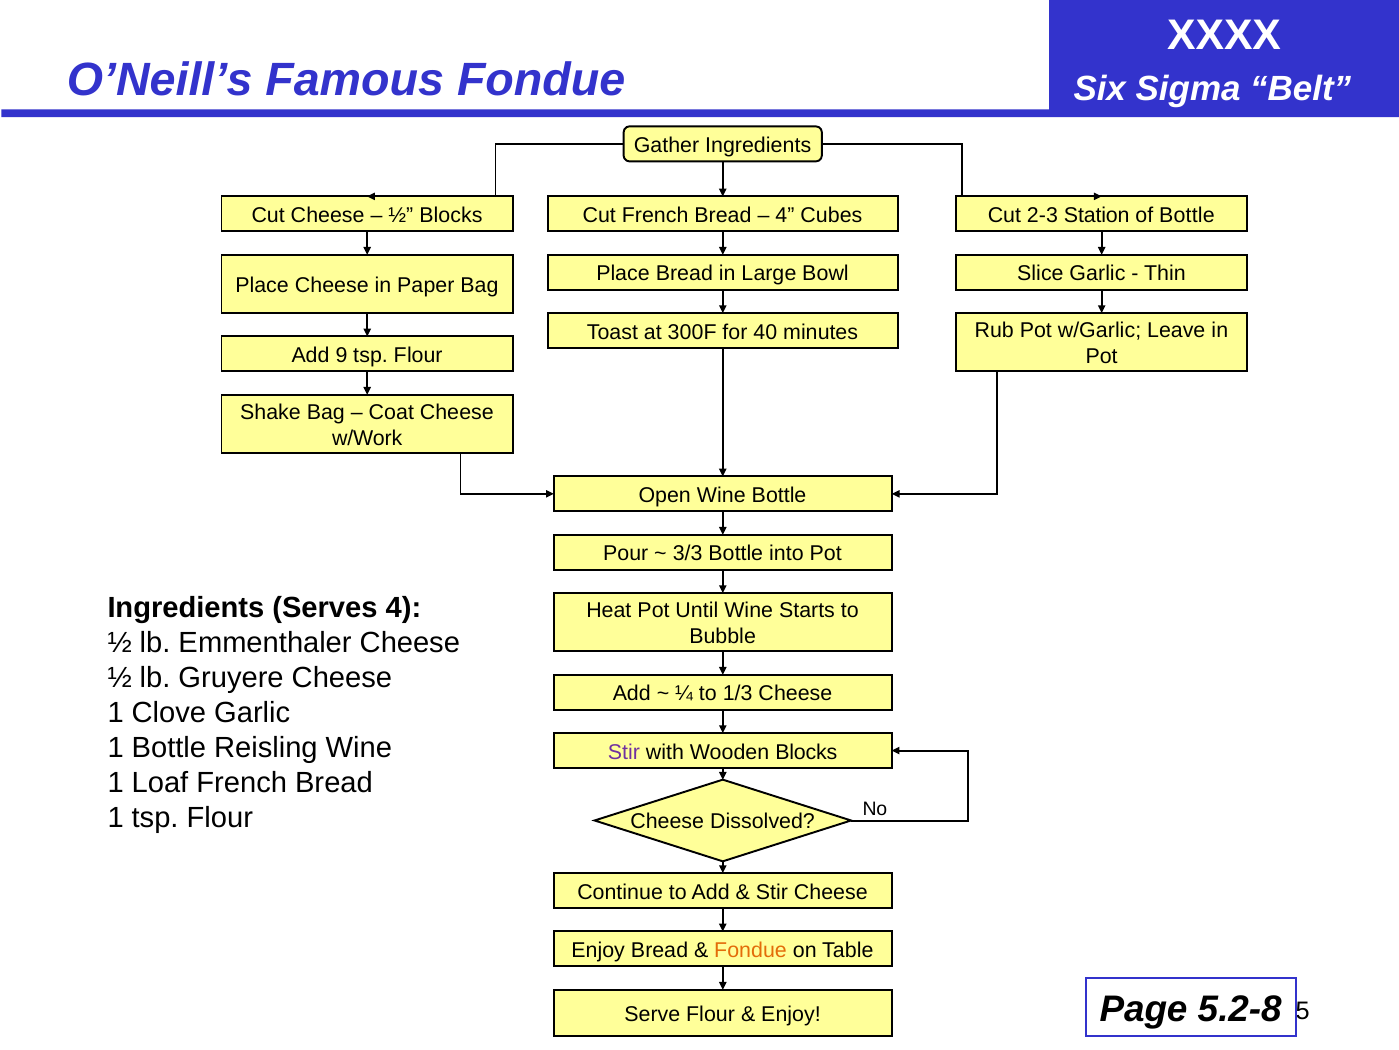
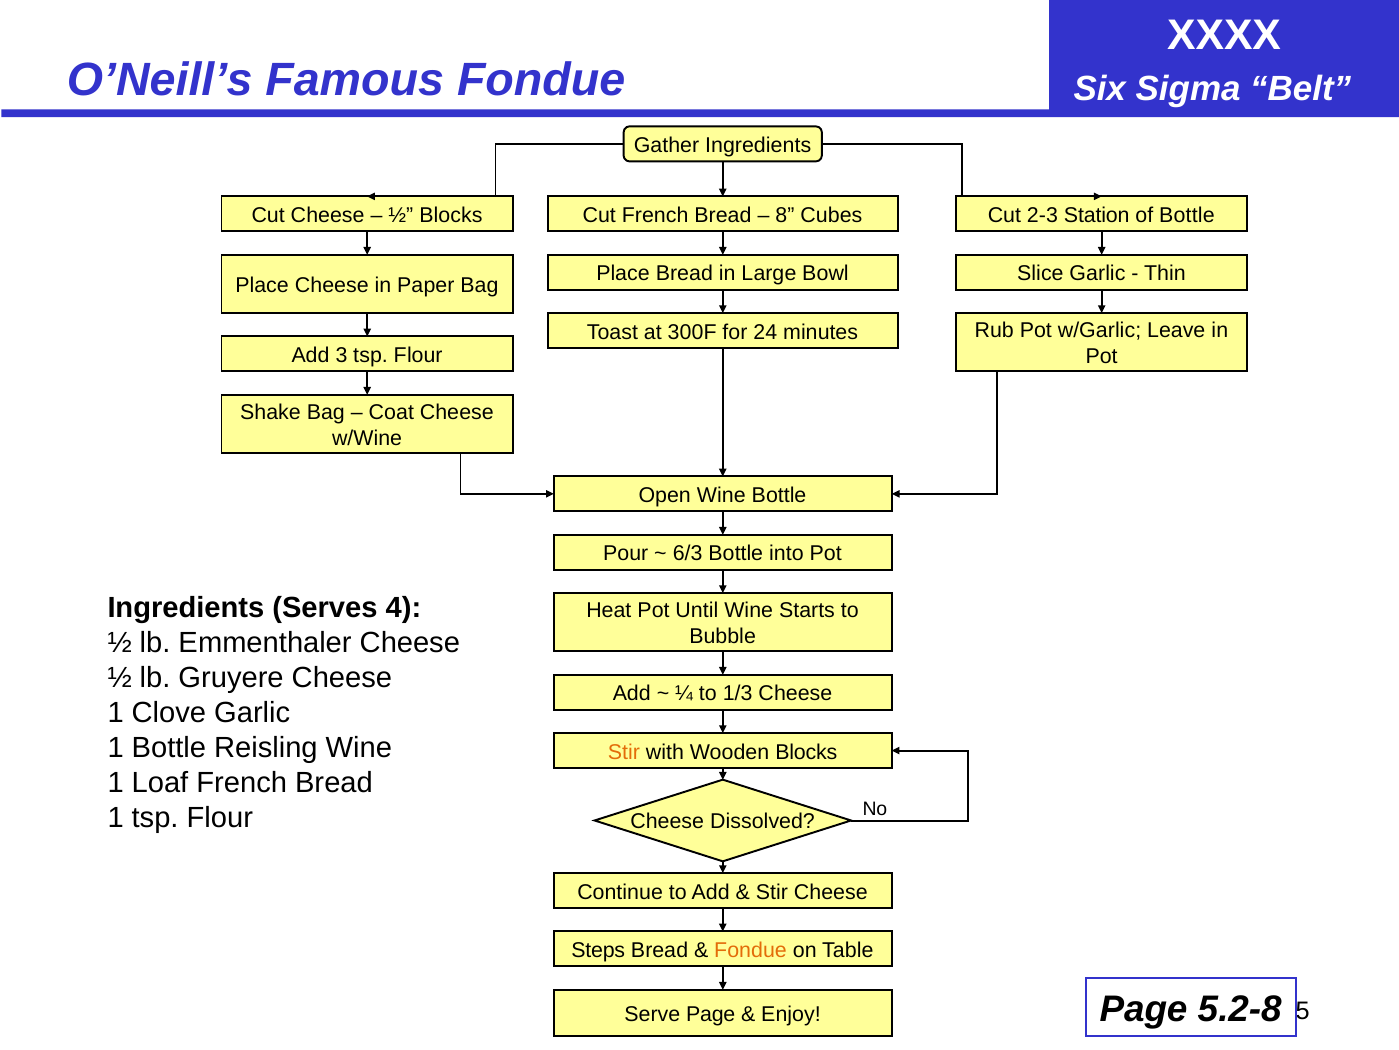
4: 4 -> 8 (785, 215)
40: 40 -> 24 (765, 332)
9: 9 -> 3 (341, 355)
w/Work: w/Work -> w/Wine (367, 438)
3/3: 3/3 -> 6/3 (688, 553)
Stir colour: purple -> orange (624, 751)
Enjoy: Enjoy -> Steps (598, 950)
Serve Flour: Flour -> Page (711, 1014)
